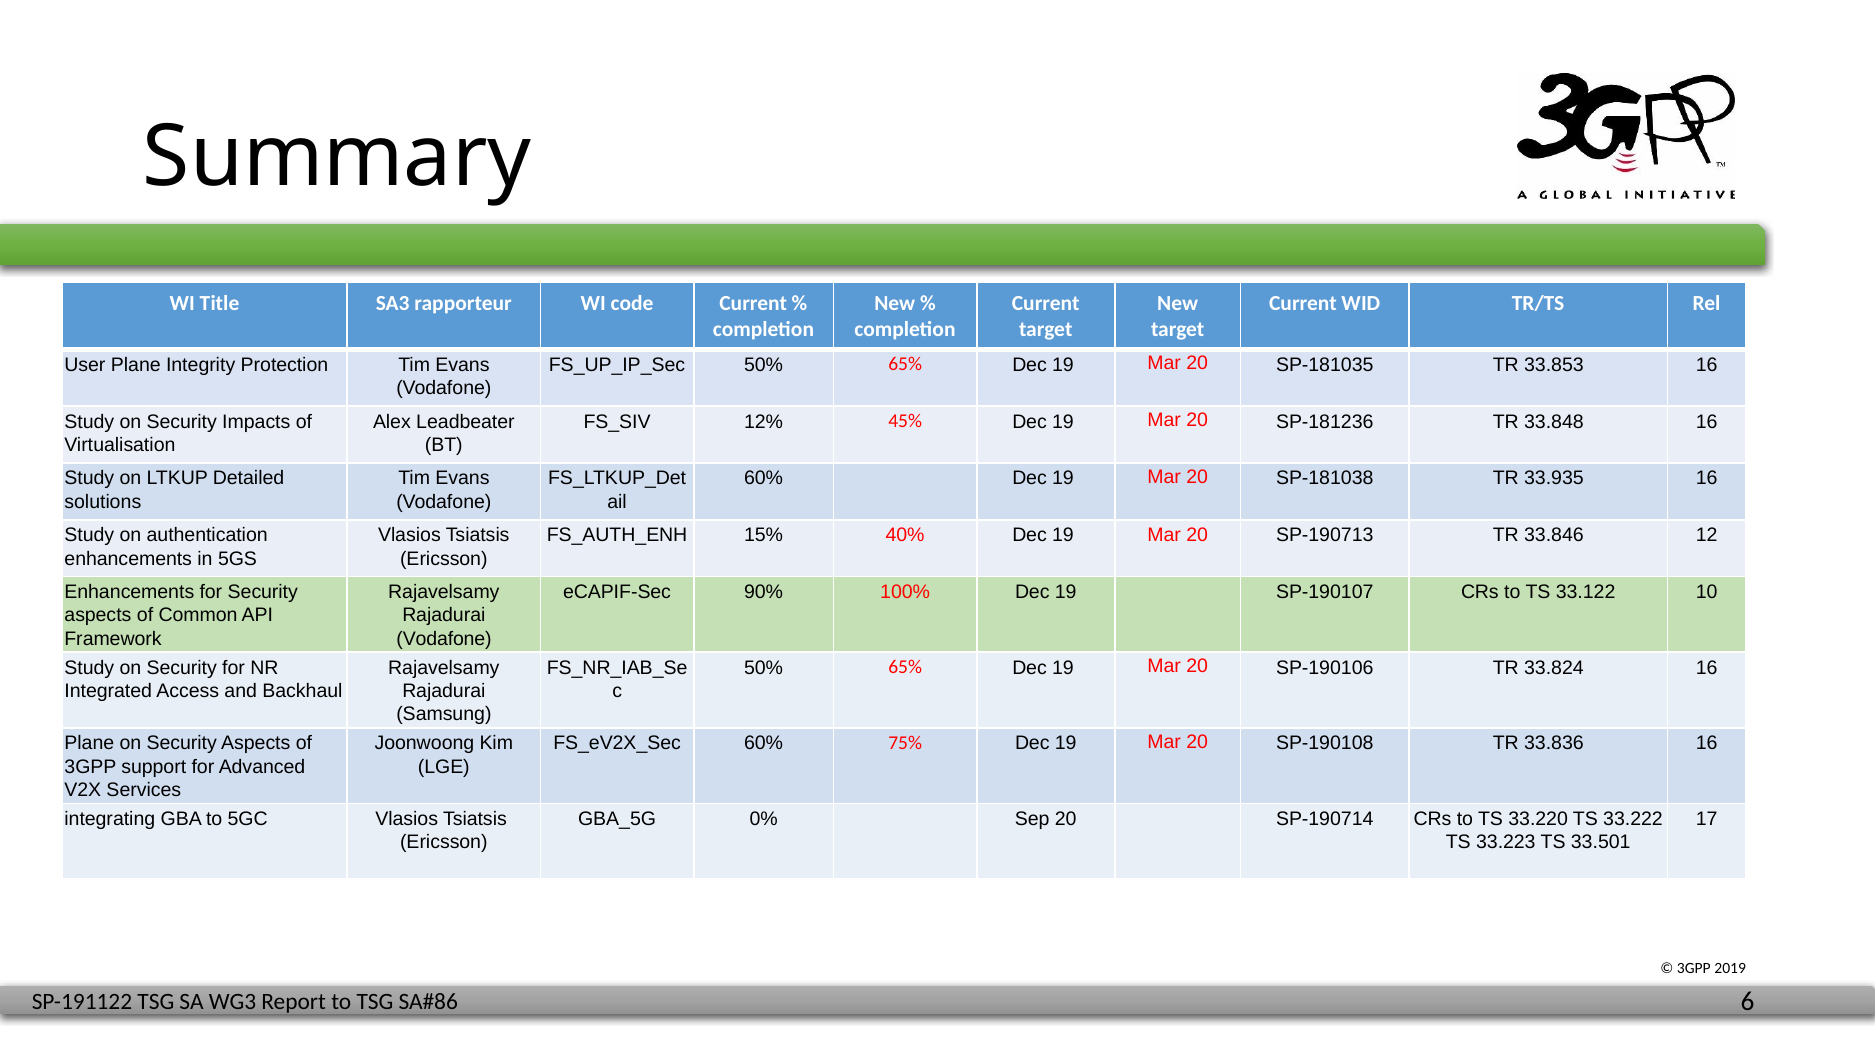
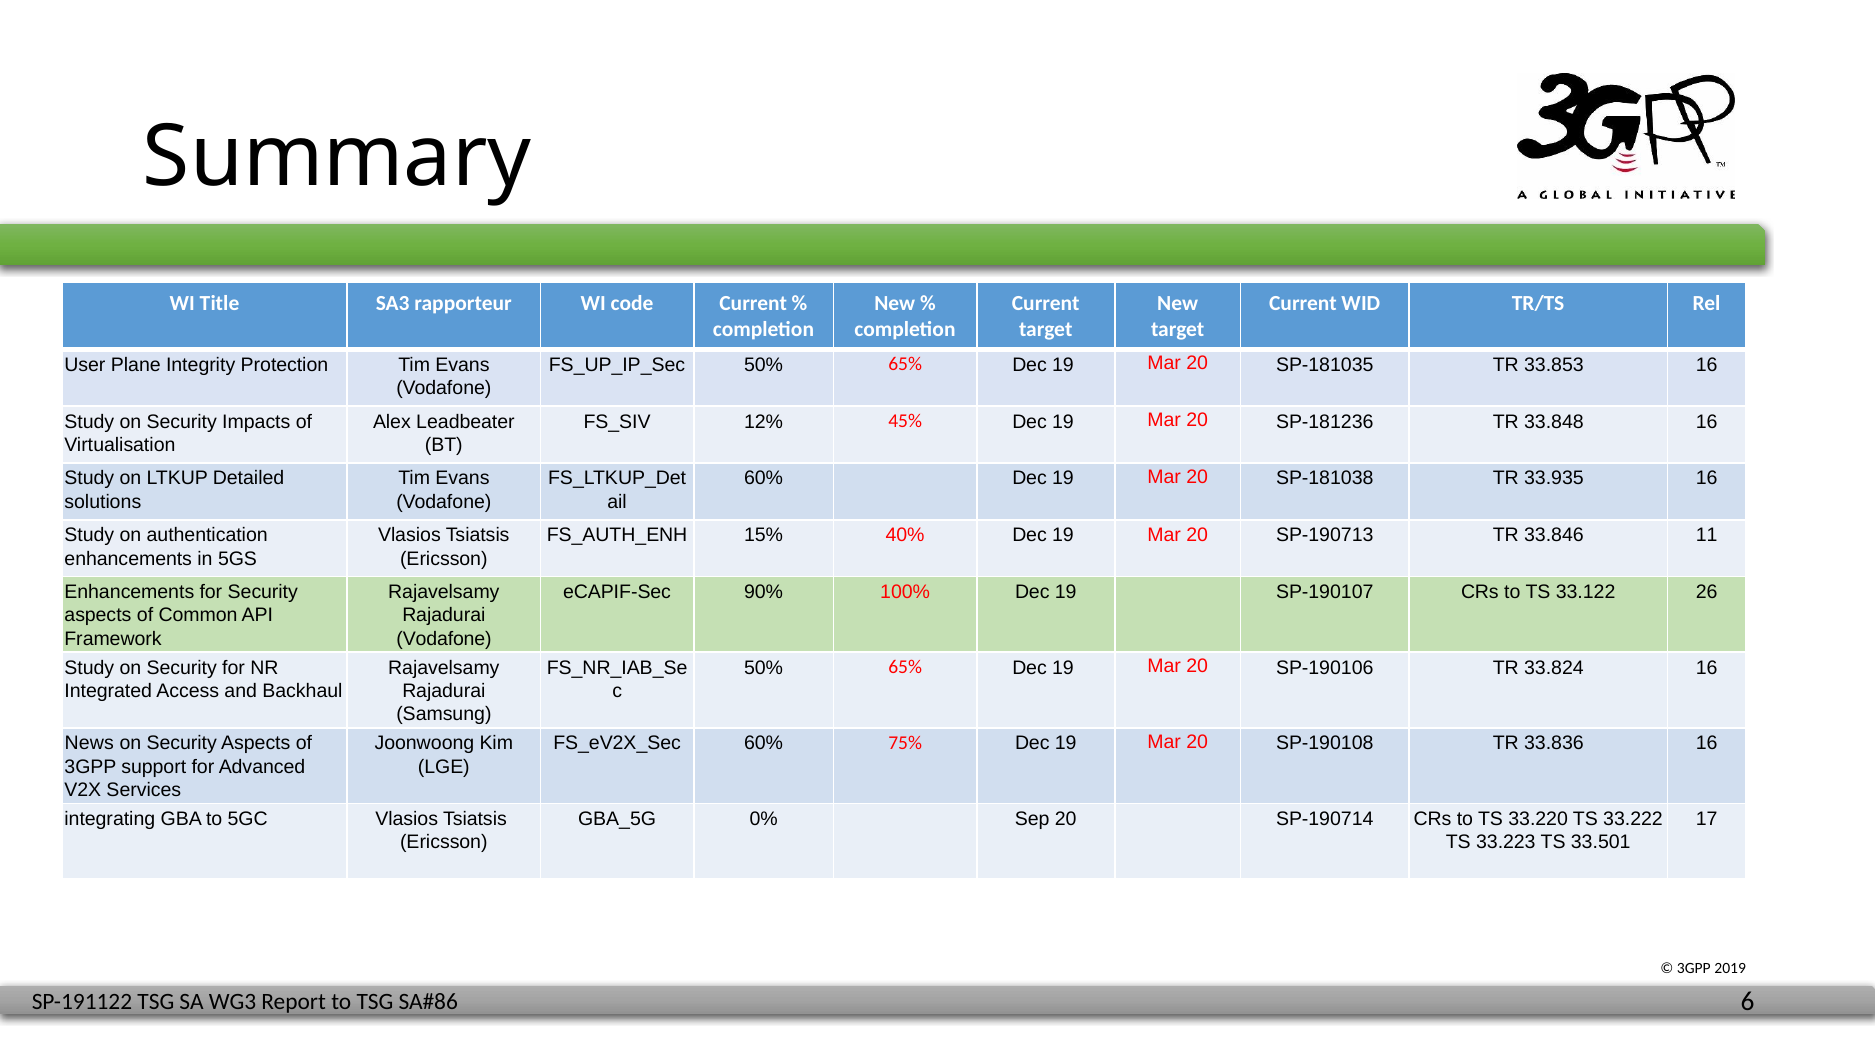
12: 12 -> 11 (1707, 536)
10: 10 -> 26 (1707, 592)
Plane: Plane -> News (89, 744)
